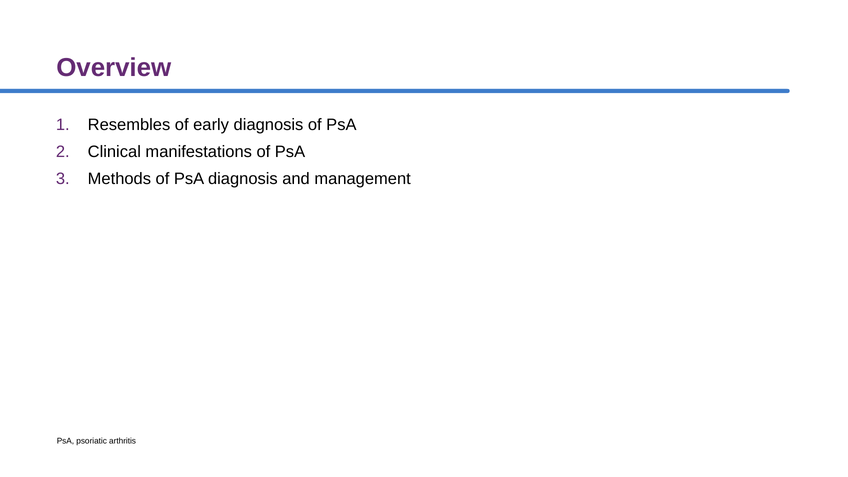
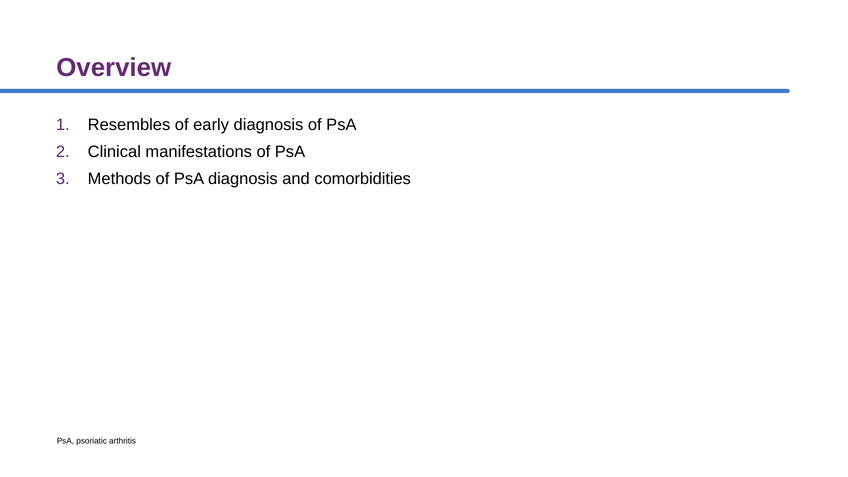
management: management -> comorbidities (363, 179)
